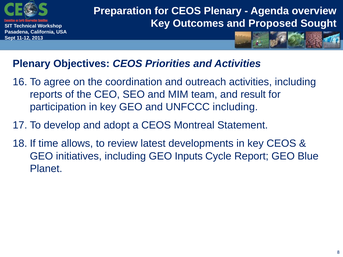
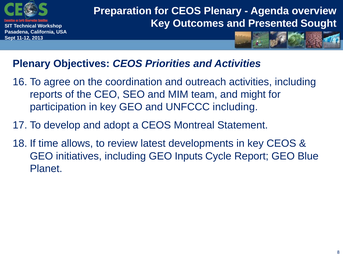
Proposed: Proposed -> Presented (273, 24)
result: result -> might (253, 95)
